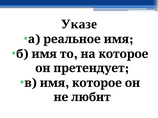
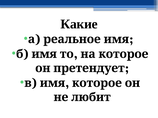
Указе: Указе -> Какие (79, 24)
